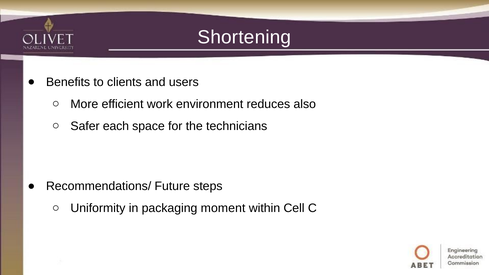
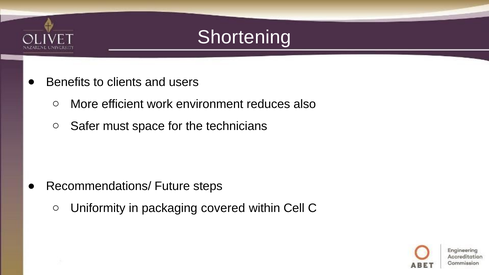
each: each -> must (116, 126)
moment: moment -> covered (223, 208)
